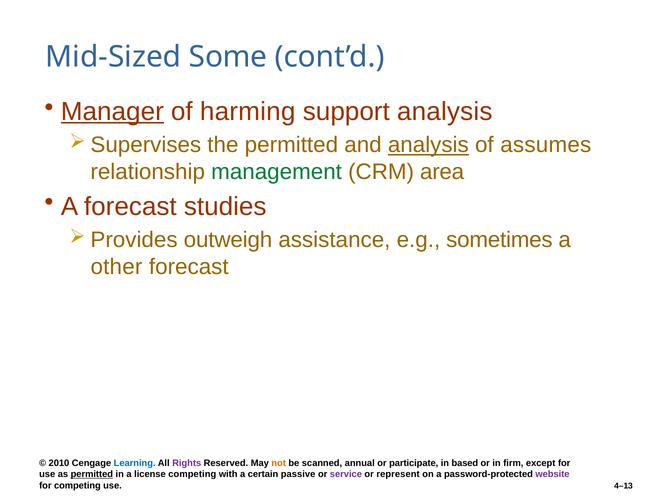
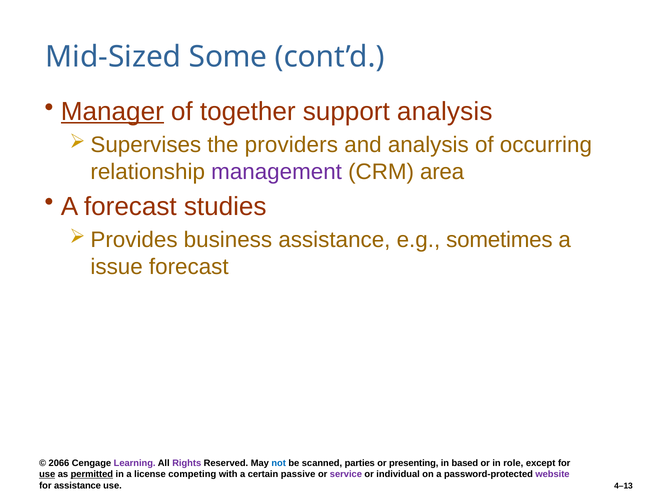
harming: harming -> together (248, 112)
the permitted: permitted -> providers (291, 145)
analysis underline: present -> none (428, 145)
assumes: assumes -> occurring (546, 145)
management colour: green -> purple (277, 172)
outweigh: outweigh -> business (228, 240)
other: other -> issue (117, 267)
2010: 2010 -> 2066 (59, 463)
Learning colour: blue -> purple (135, 463)
not colour: orange -> blue (279, 463)
annual: annual -> parties (360, 463)
participate: participate -> presenting (414, 463)
firm: firm -> role (513, 463)
use underline: none -> present (47, 474)
represent: represent -> individual (398, 474)
for competing: competing -> assistance (77, 486)
